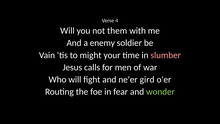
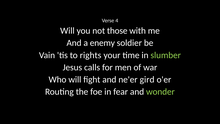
them: them -> those (117, 31)
might: might -> rights (91, 55)
slumber colour: pink -> light green (166, 55)
